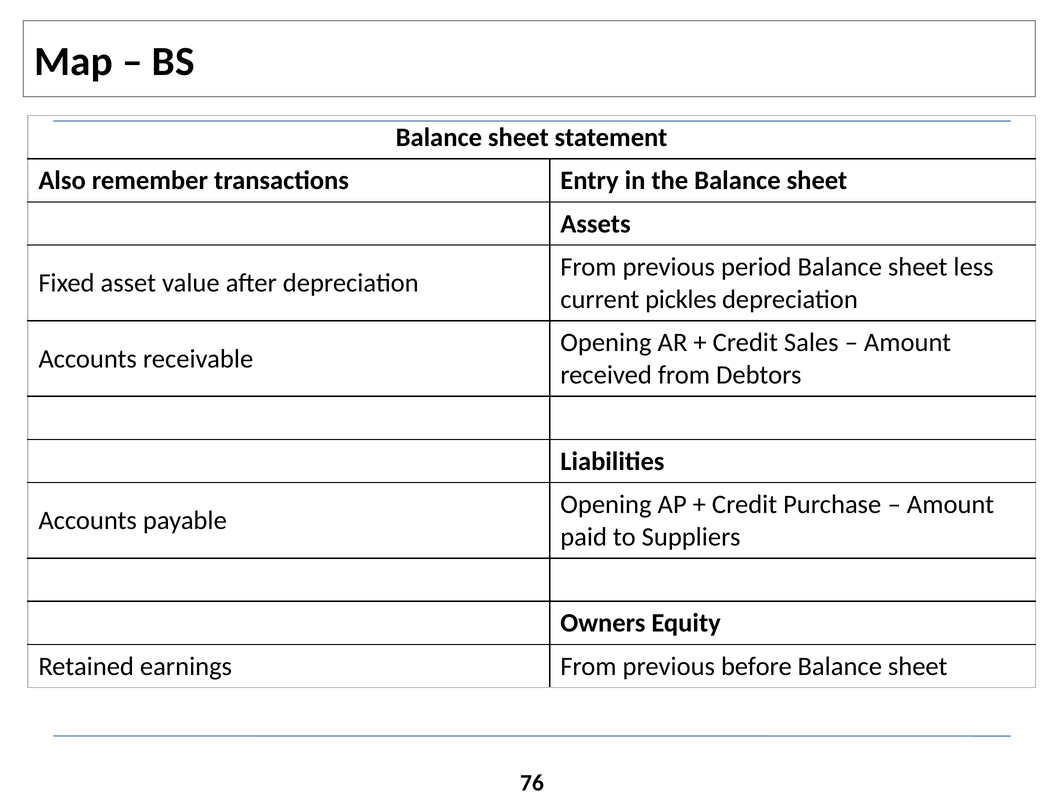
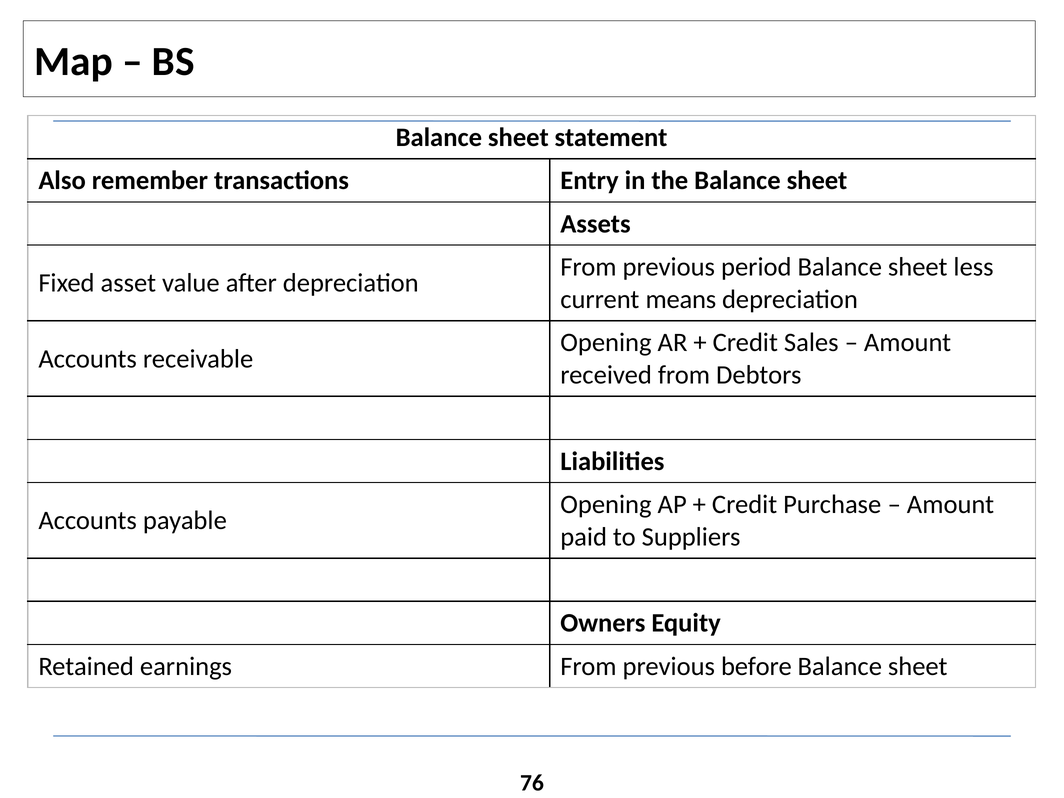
pickles: pickles -> means (681, 299)
